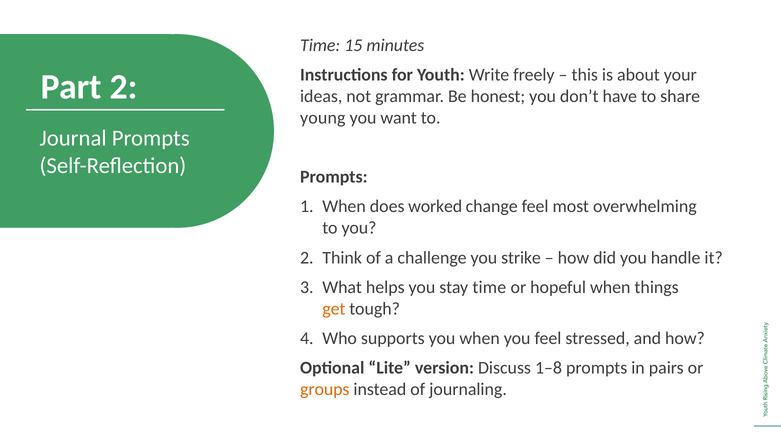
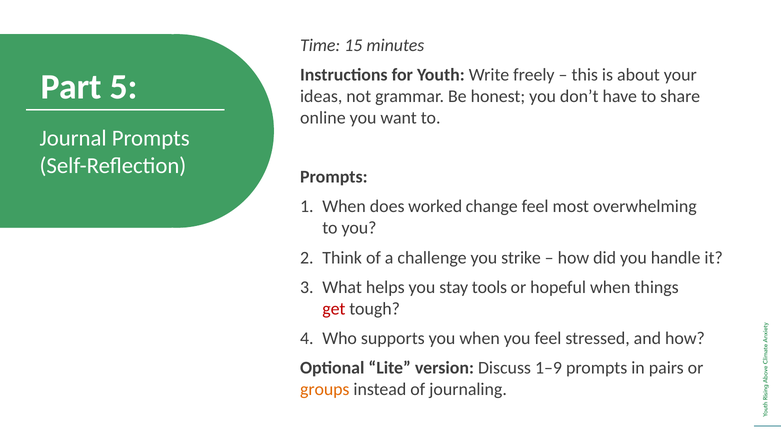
Part 2: 2 -> 5 (124, 87)
young: young -> online (323, 118)
stay time: time -> tools (489, 287)
get colour: orange -> red (334, 309)
1–8: 1–8 -> 1–9 (549, 368)
